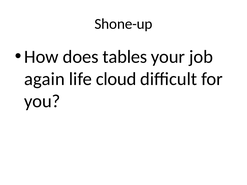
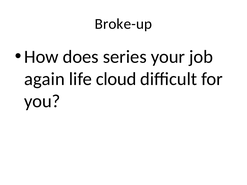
Shone-up: Shone-up -> Broke-up (123, 24)
tables: tables -> series (125, 57)
